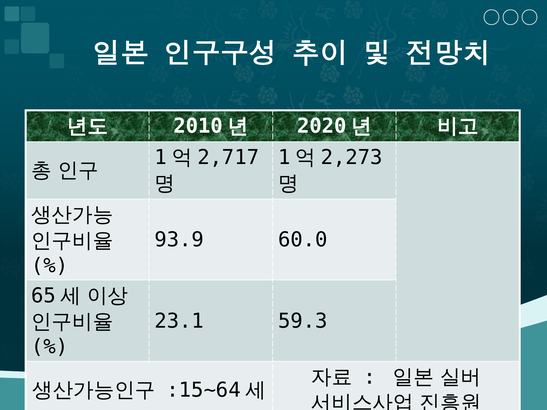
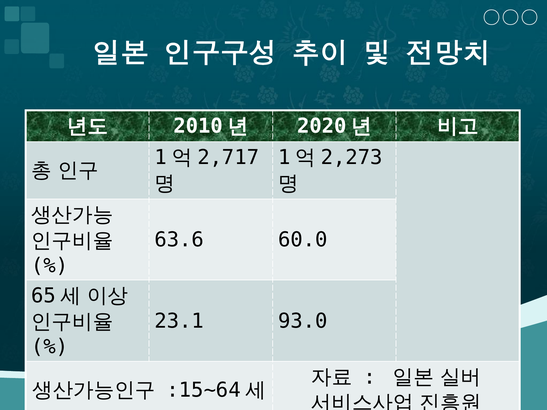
93.9: 93.9 -> 63.6 (179, 240)
59.3: 59.3 -> 93.0 (303, 321)
